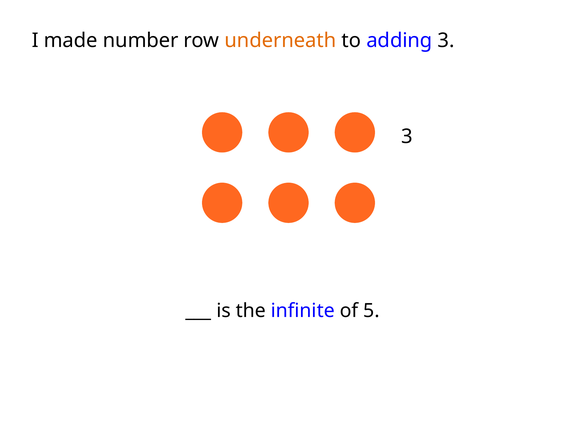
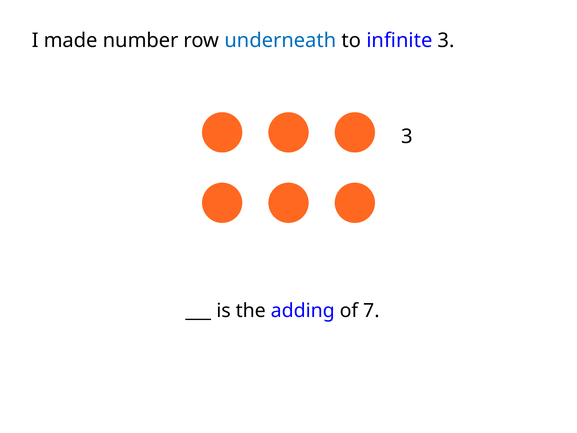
underneath colour: orange -> blue (280, 41)
adding: adding -> infinite (399, 41)
infinite: infinite -> adding (303, 311)
5: 5 -> 7 (371, 311)
